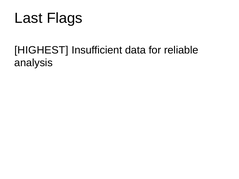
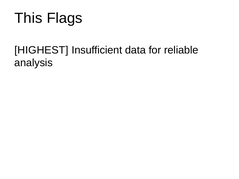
Last: Last -> This (28, 18)
